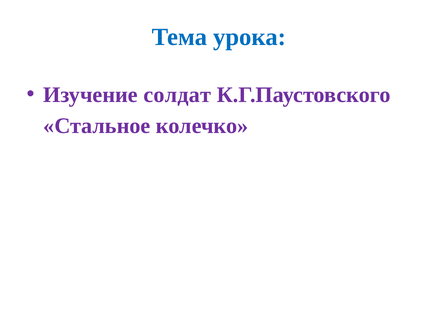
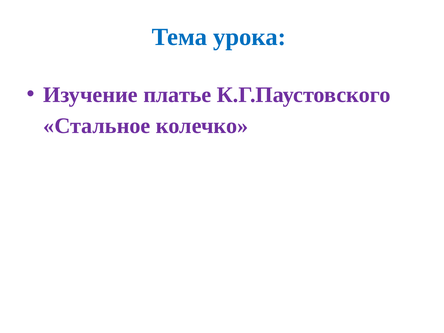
солдат: солдат -> платье (177, 95)
